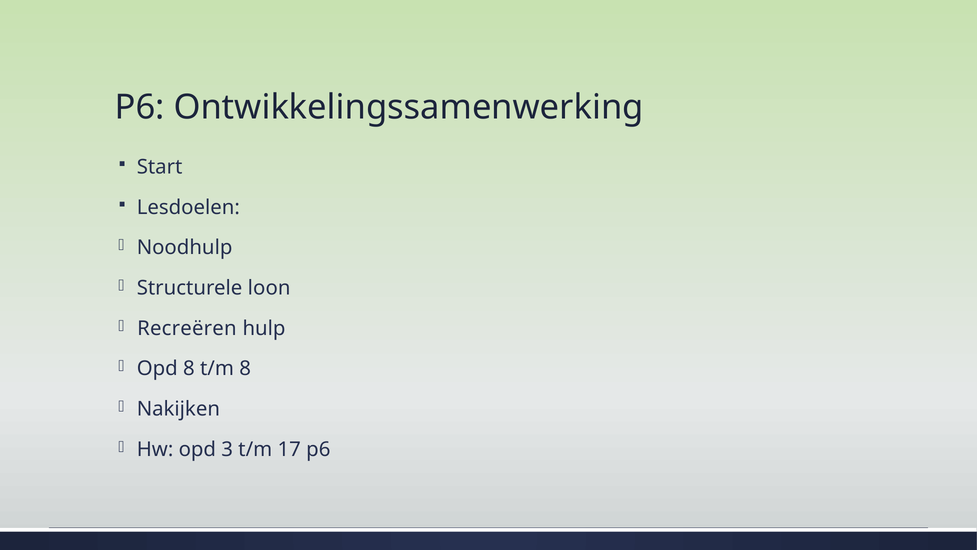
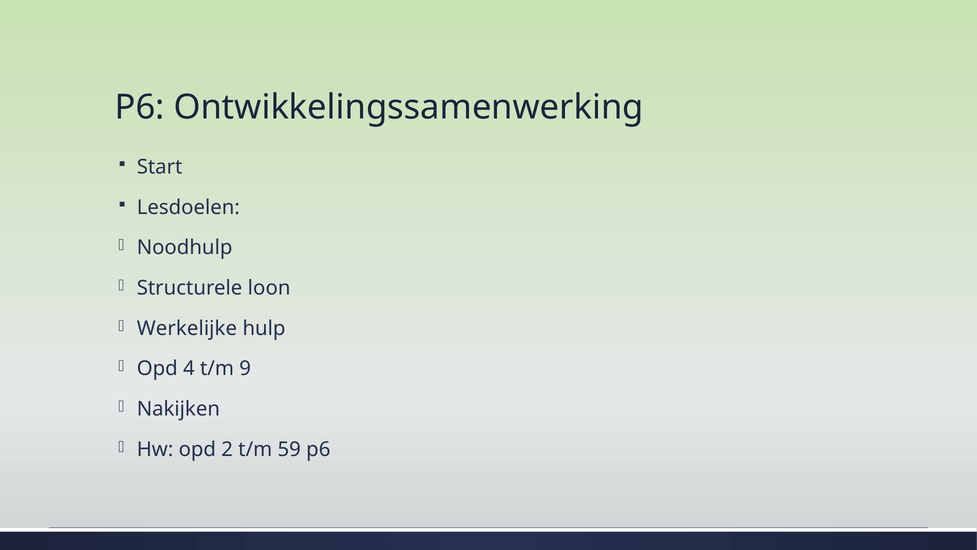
Recreëren: Recreëren -> Werkelijke (187, 328)
Opd 8: 8 -> 4 (189, 368)
t/m 8: 8 -> 9 (245, 368)
3: 3 -> 2 (227, 449)
17: 17 -> 59 (289, 449)
